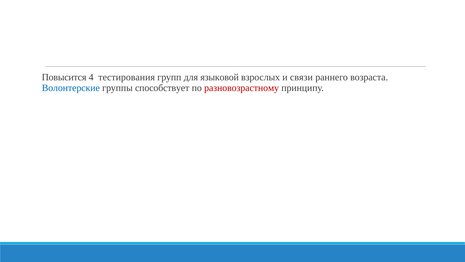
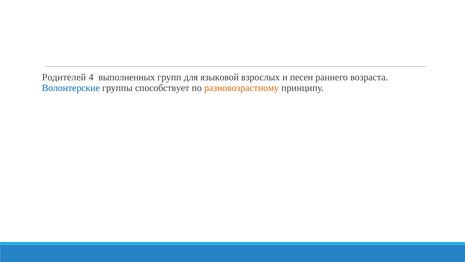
Повысится: Повысится -> Родителей (64, 77)
тестирования: тестирования -> выполненных (127, 77)
связи: связи -> песен (302, 77)
разновозрастному colour: red -> orange (242, 88)
